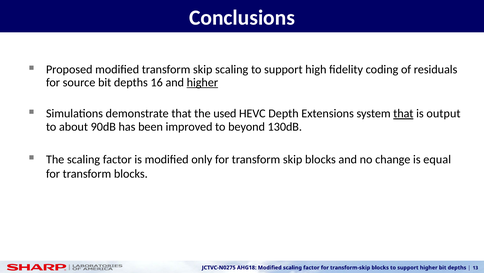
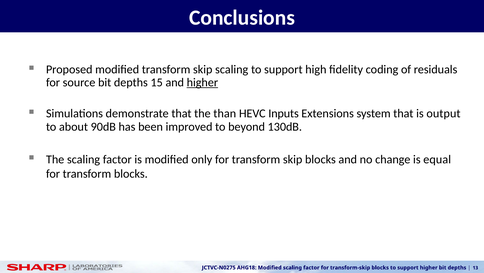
16: 16 -> 15 (157, 82)
used: used -> than (225, 113)
Depth: Depth -> Inputs (284, 113)
that underline: present -> none (403, 113)
